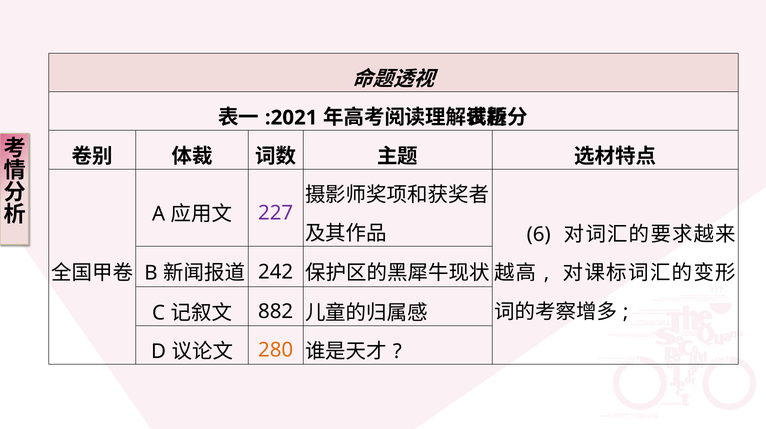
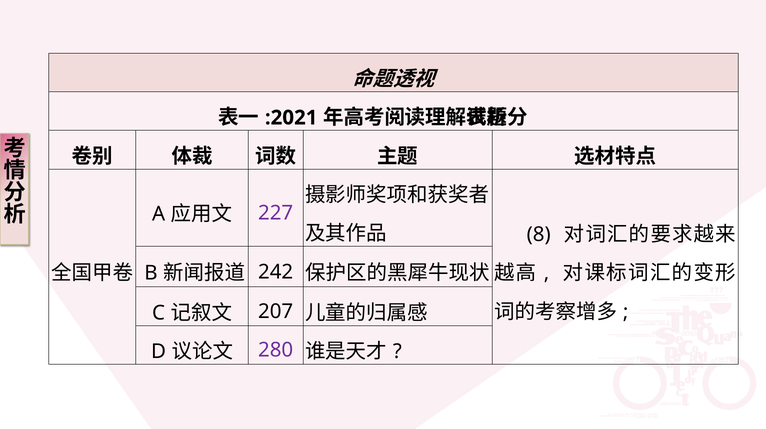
6: 6 -> 8 (539, 235)
882: 882 -> 207 (276, 312)
280 colour: orange -> purple (276, 351)
